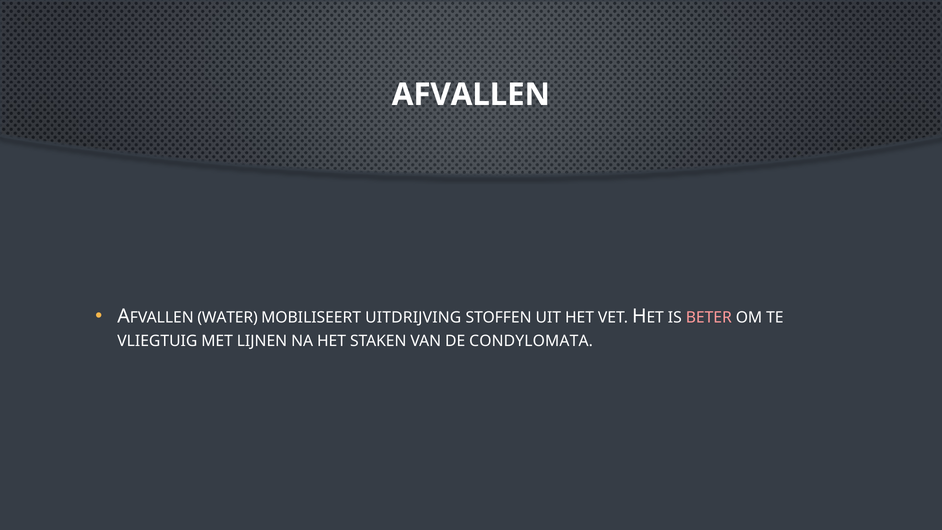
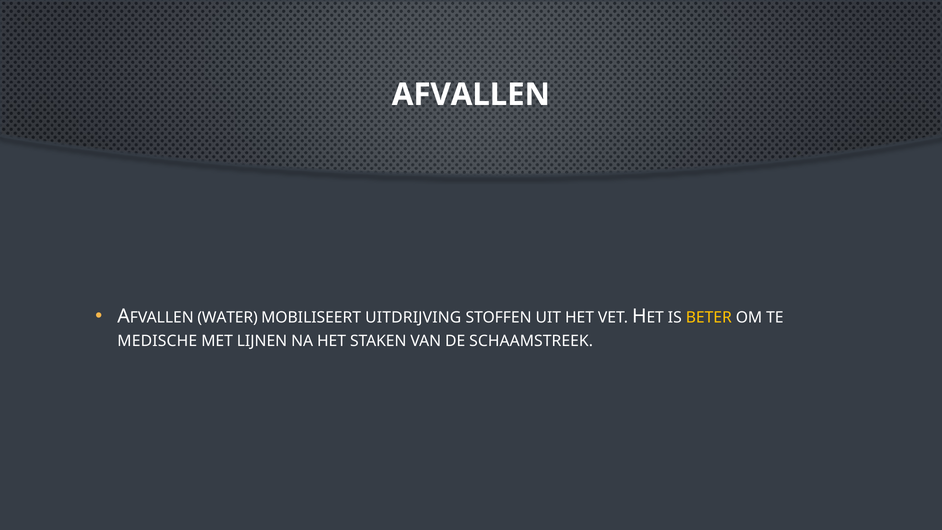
BETER colour: pink -> yellow (709, 318)
VLIEGTUIG: VLIEGTUIG -> MEDISCHE (157, 341)
CONDYLOMATA: CONDYLOMATA -> SCHAAMSTREEK (531, 341)
